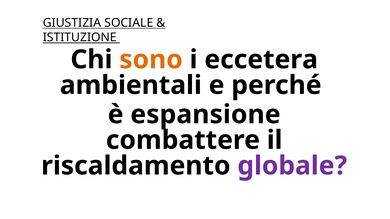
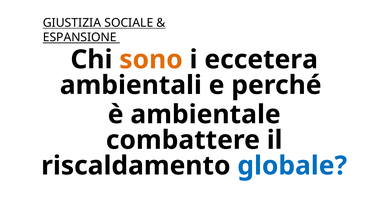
ISTITUZIONE: ISTITUZIONE -> ESPANSIONE (80, 37)
espansione: espansione -> ambientale (205, 115)
globale colour: purple -> blue (292, 166)
